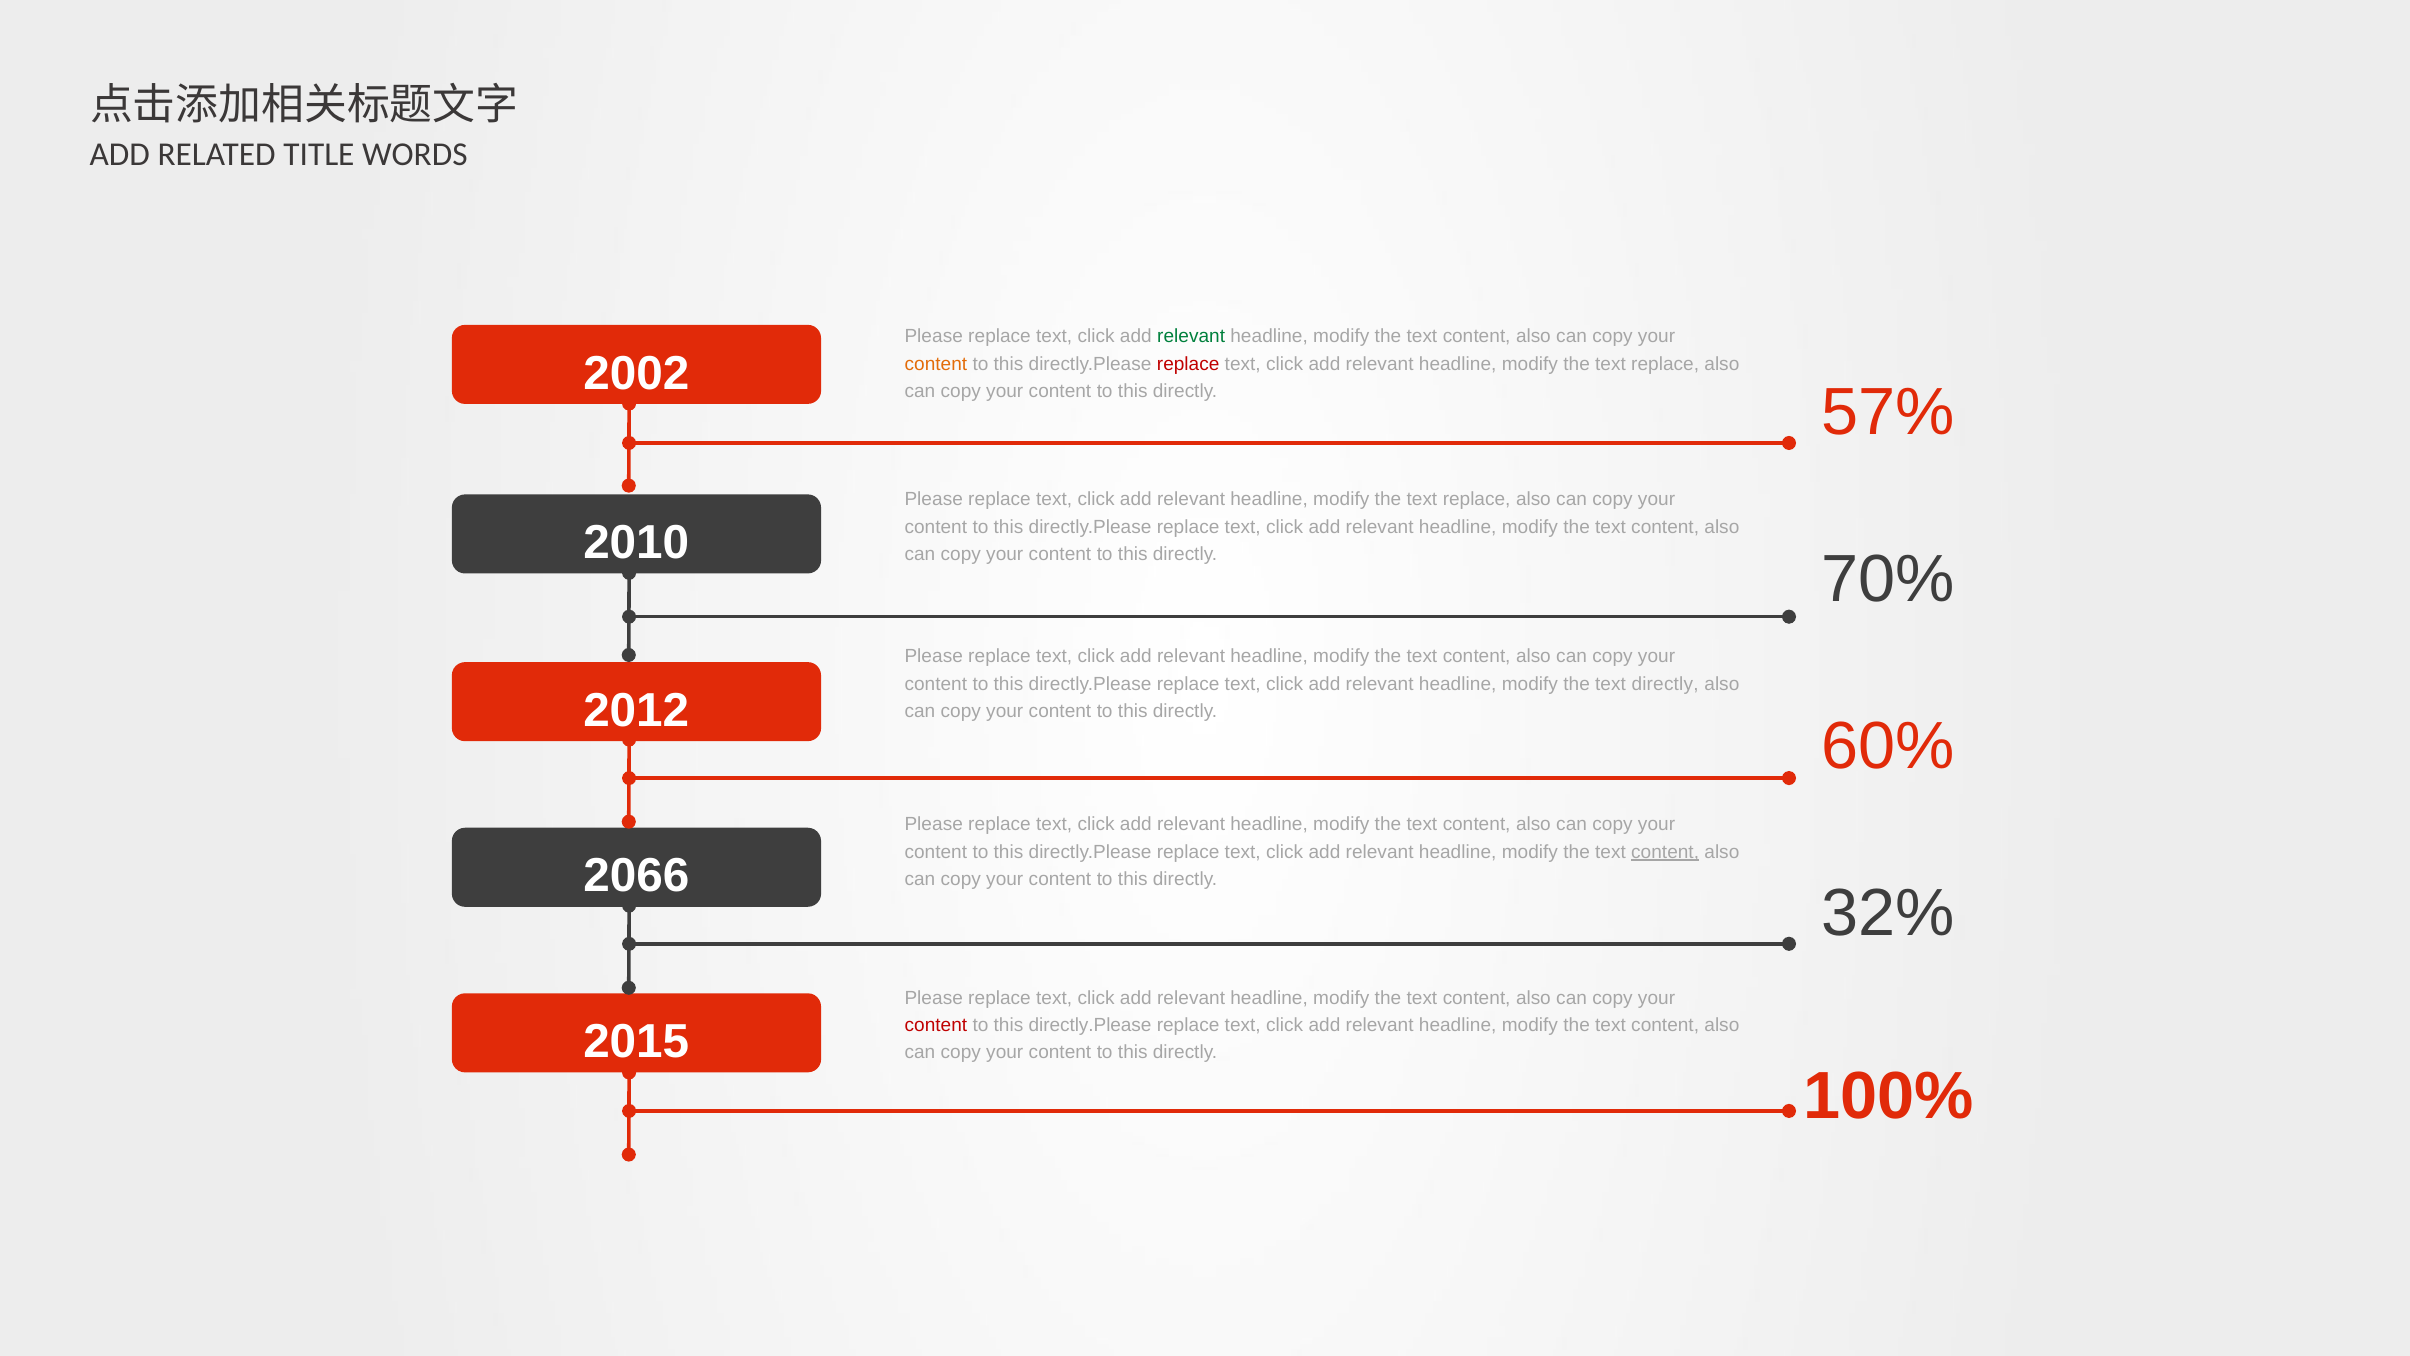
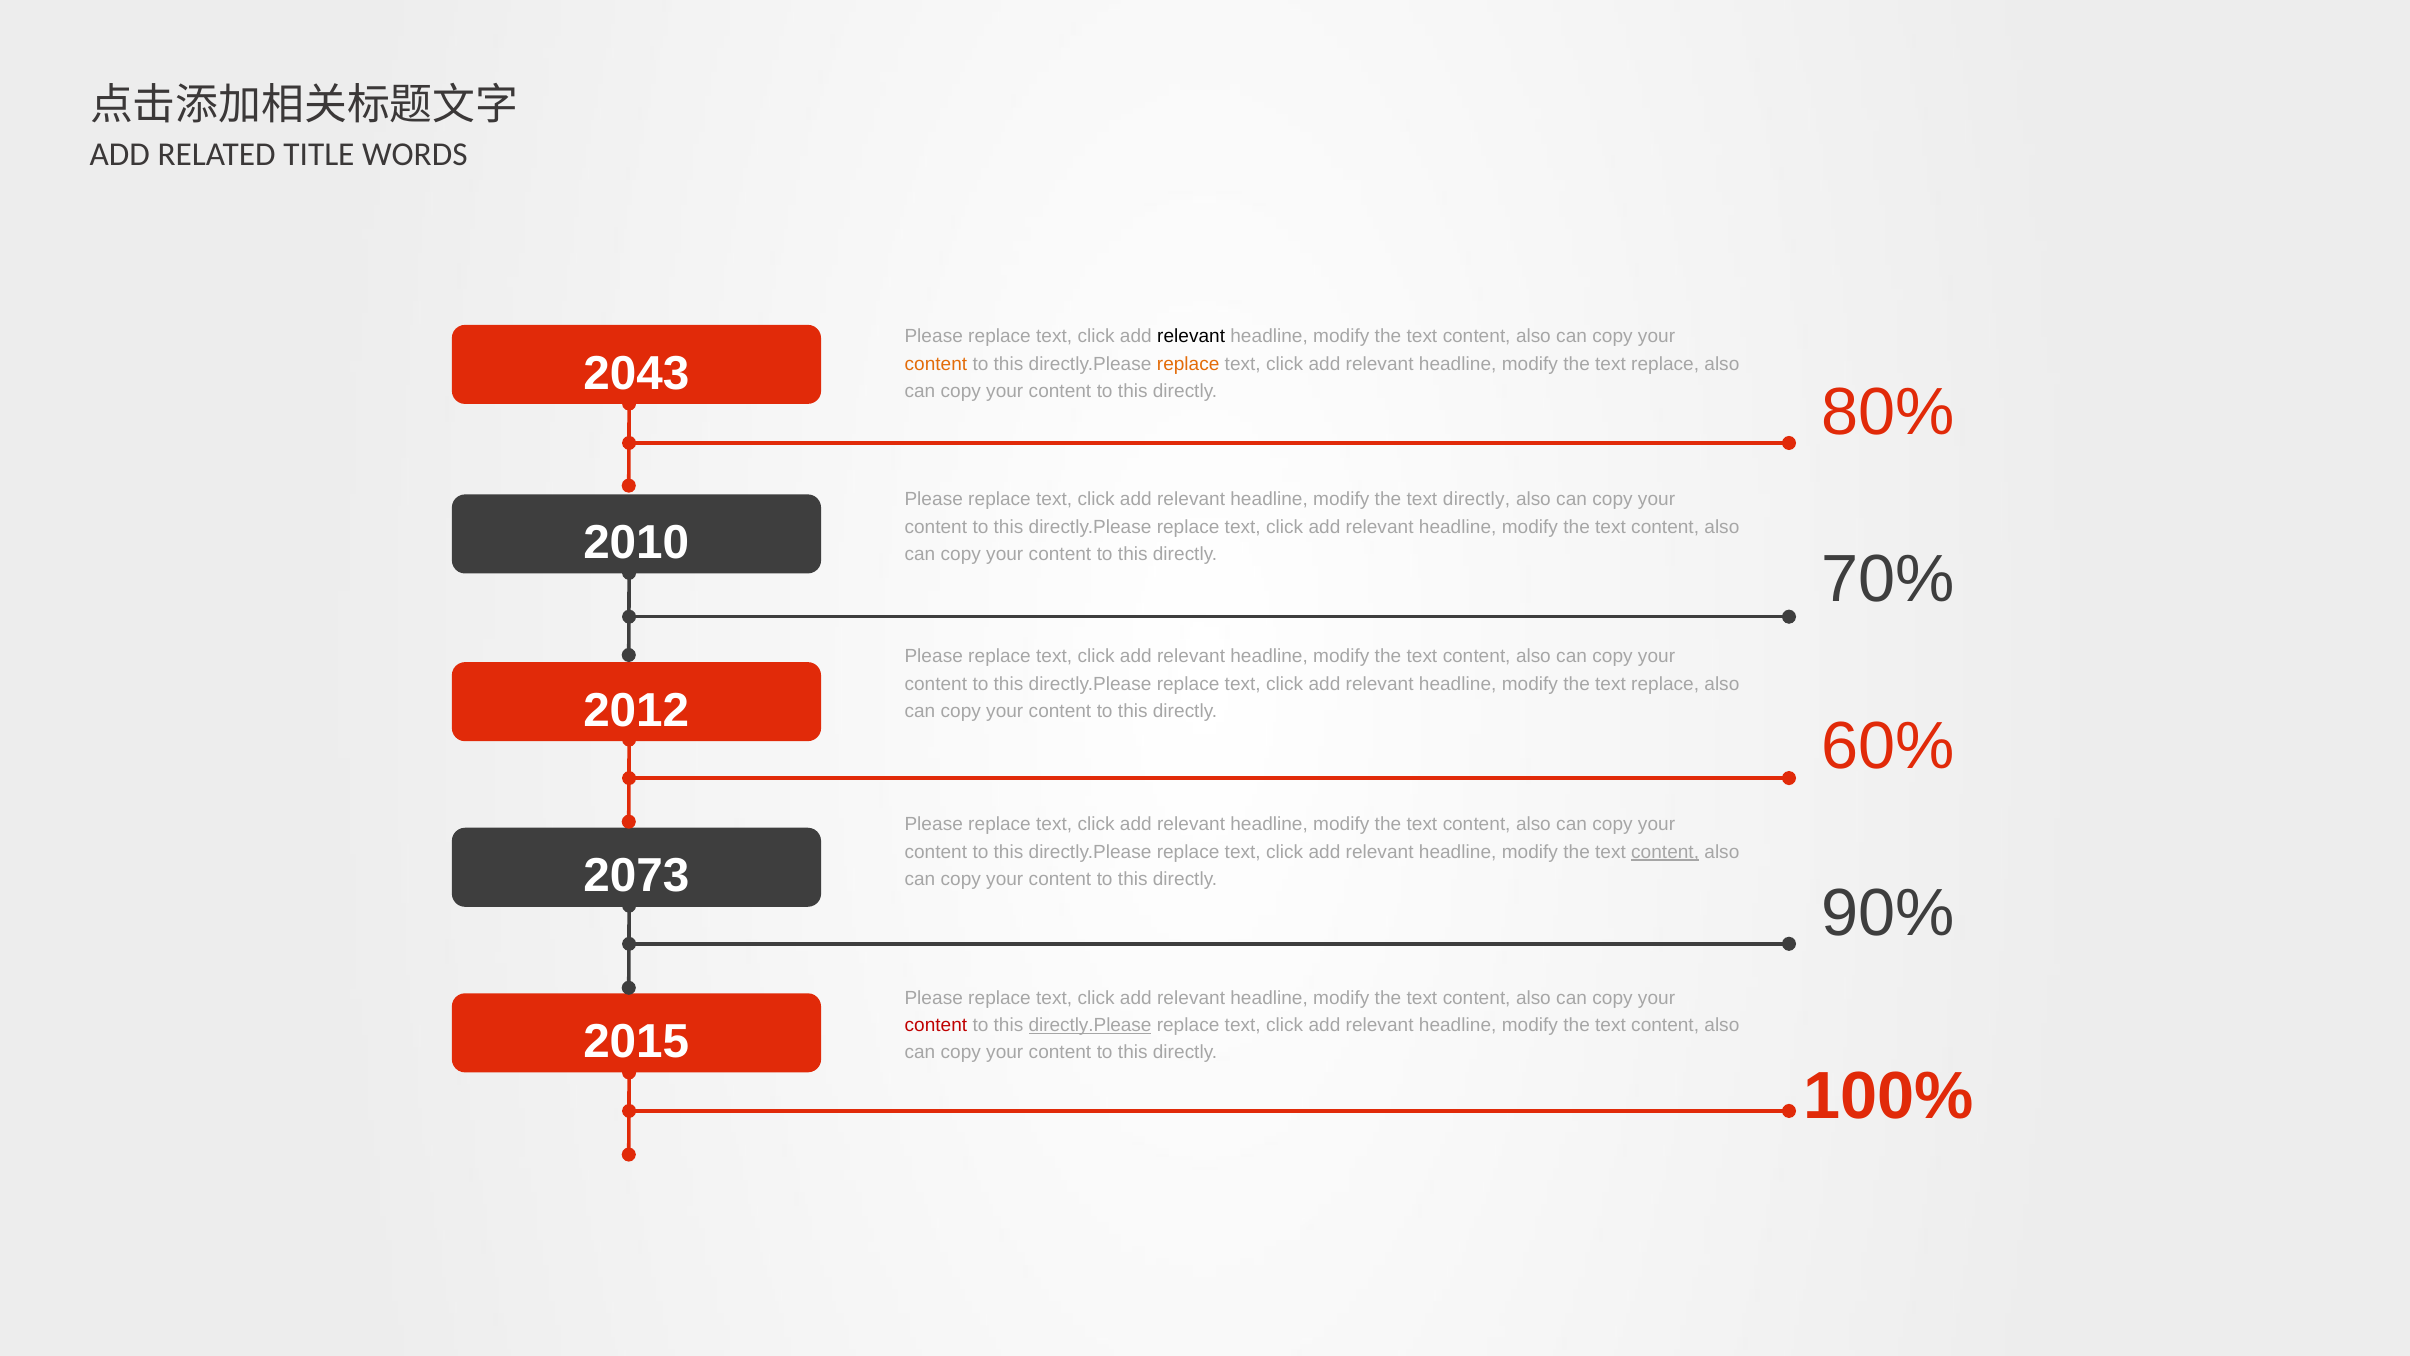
relevant colour: green -> black (1191, 336)
2002: 2002 -> 2043 (636, 373)
replace colour: red -> orange (1188, 364)
57%: 57% -> 80% (1888, 413)
replace: replace -> directly (1477, 500)
directly: directly -> replace (1665, 684)
2066: 2066 -> 2073 (636, 876)
32%: 32% -> 90% (1888, 913)
directly.Please underline: none -> present (1090, 1025)
